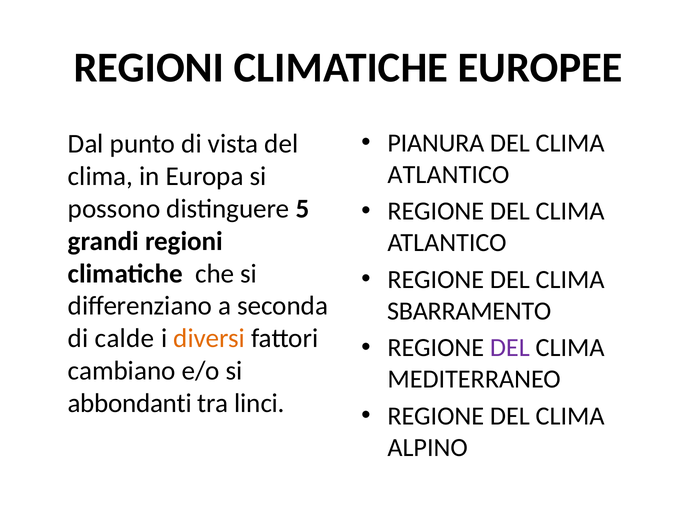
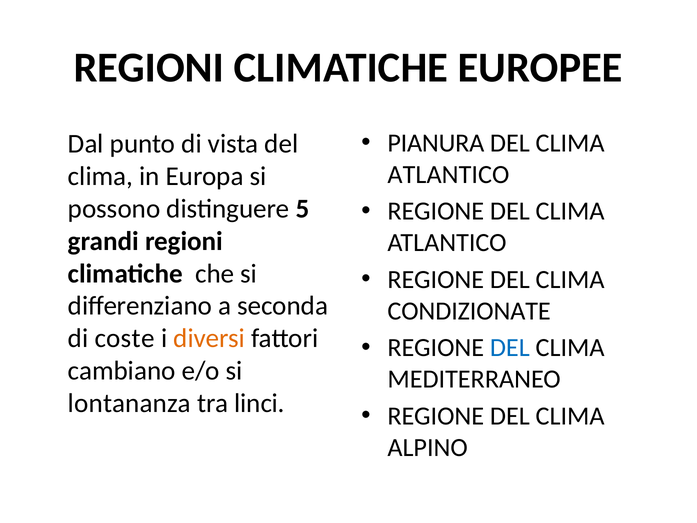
SBARRAMENTO: SBARRAMENTO -> CONDIZIONATE (469, 311)
calde: calde -> coste (125, 338)
DEL colour: purple -> blue (510, 348)
abbondanti: abbondanti -> lontananza (129, 403)
